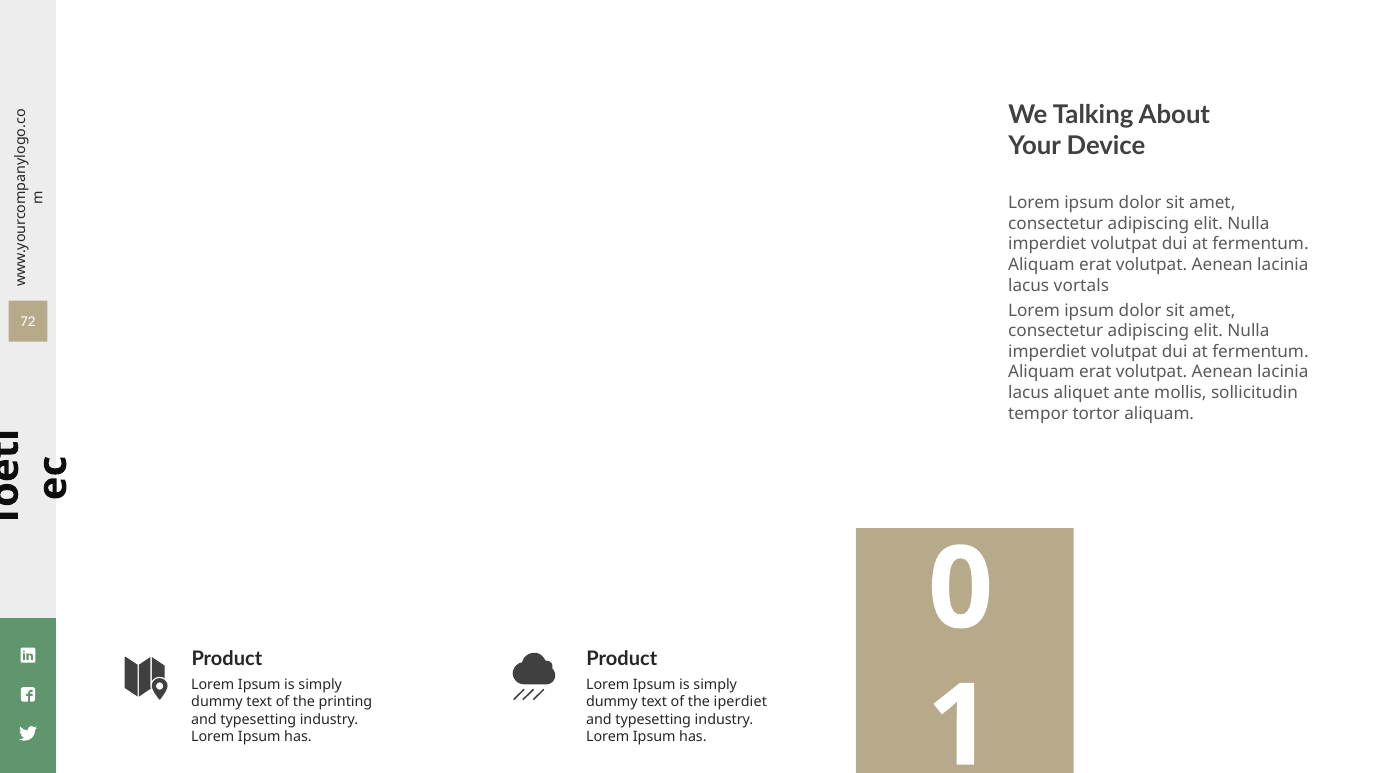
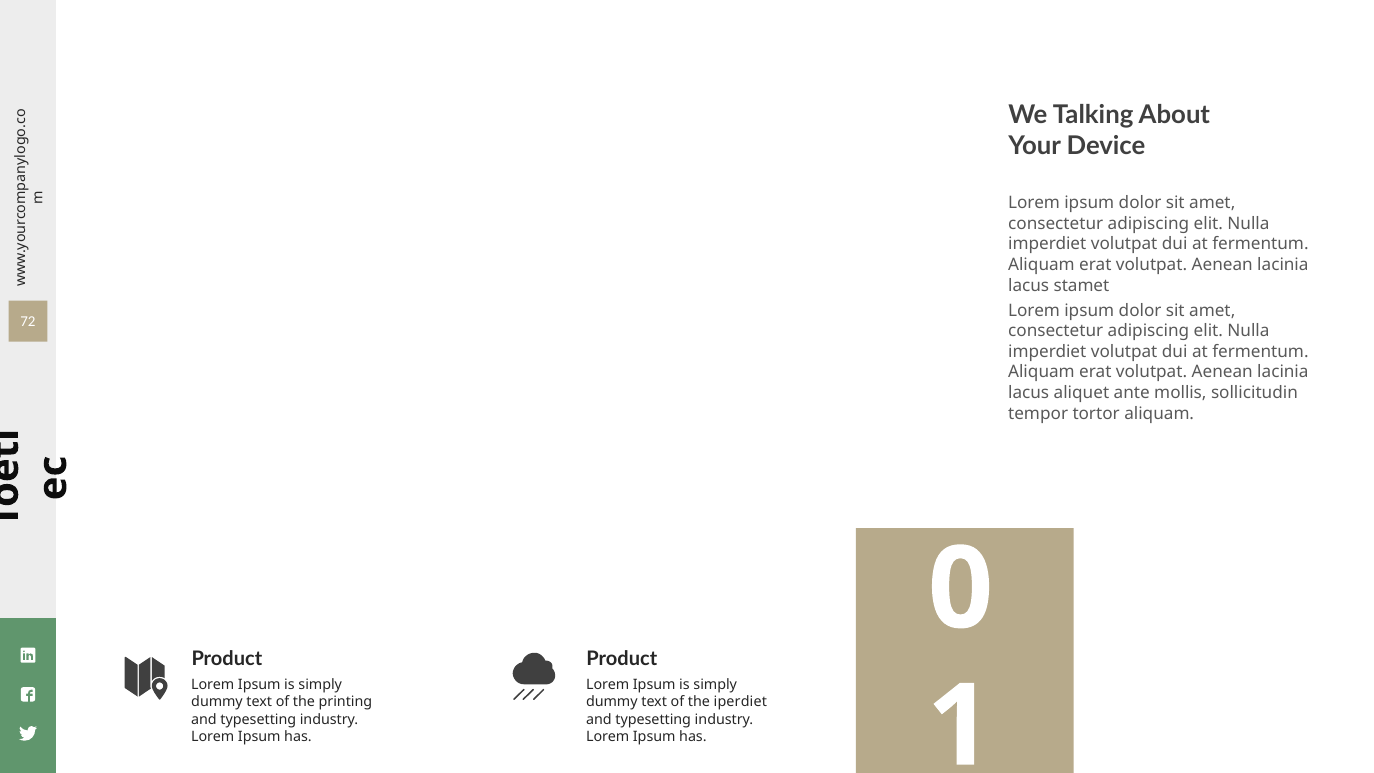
vortals: vortals -> stamet (1081, 285)
